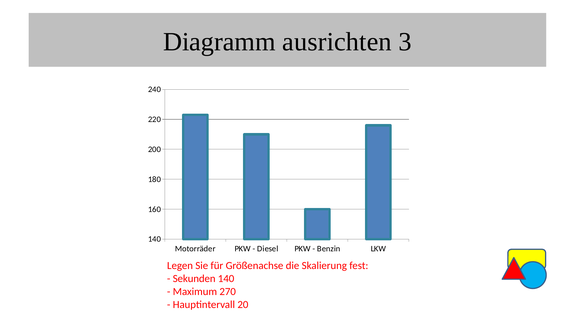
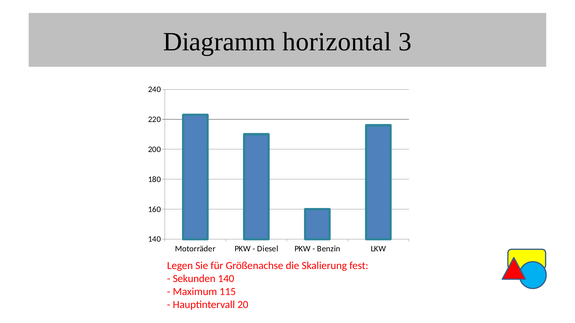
ausrichten: ausrichten -> horizontal (337, 42)
270: 270 -> 115 (228, 292)
